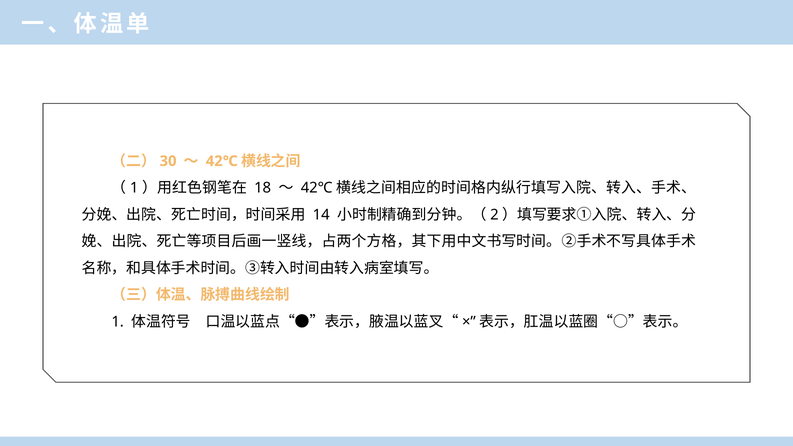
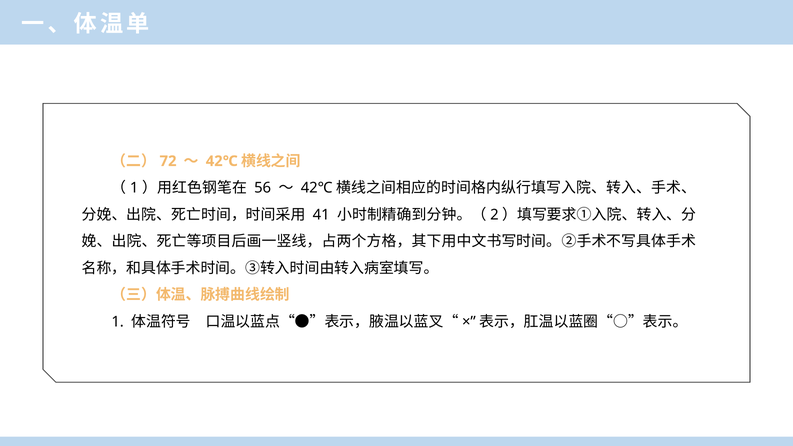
30: 30 -> 72 (168, 161)
18: 18 -> 56 (263, 188)
14: 14 -> 41 (321, 215)
